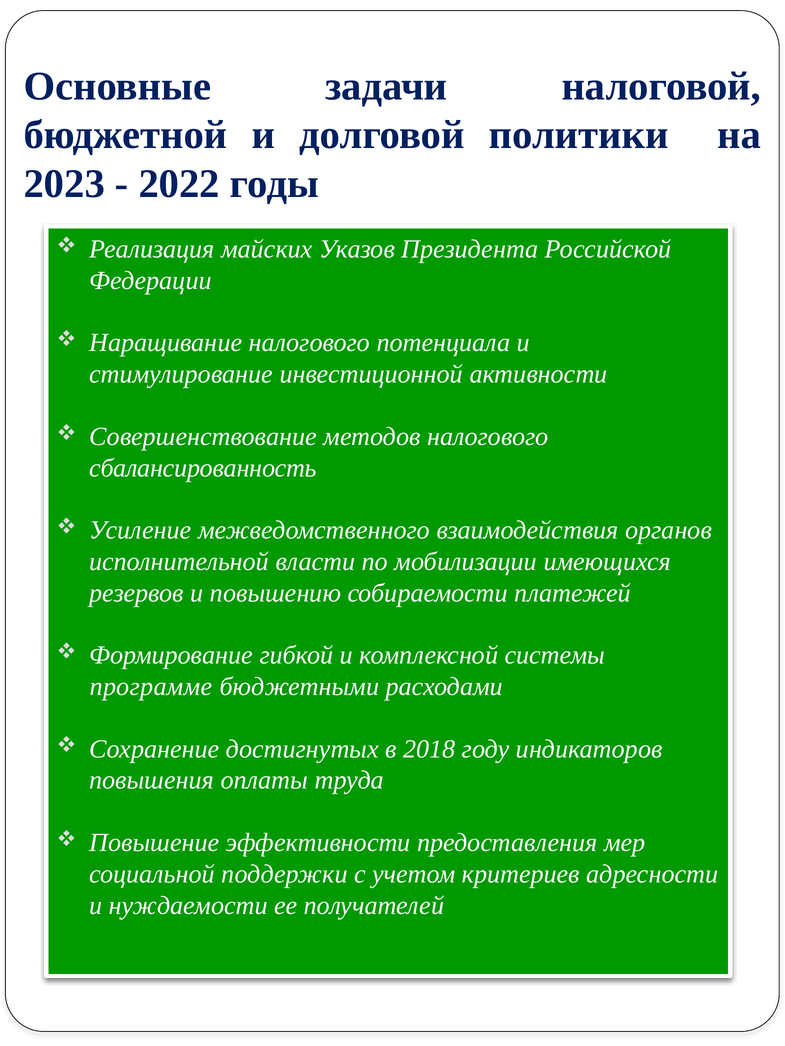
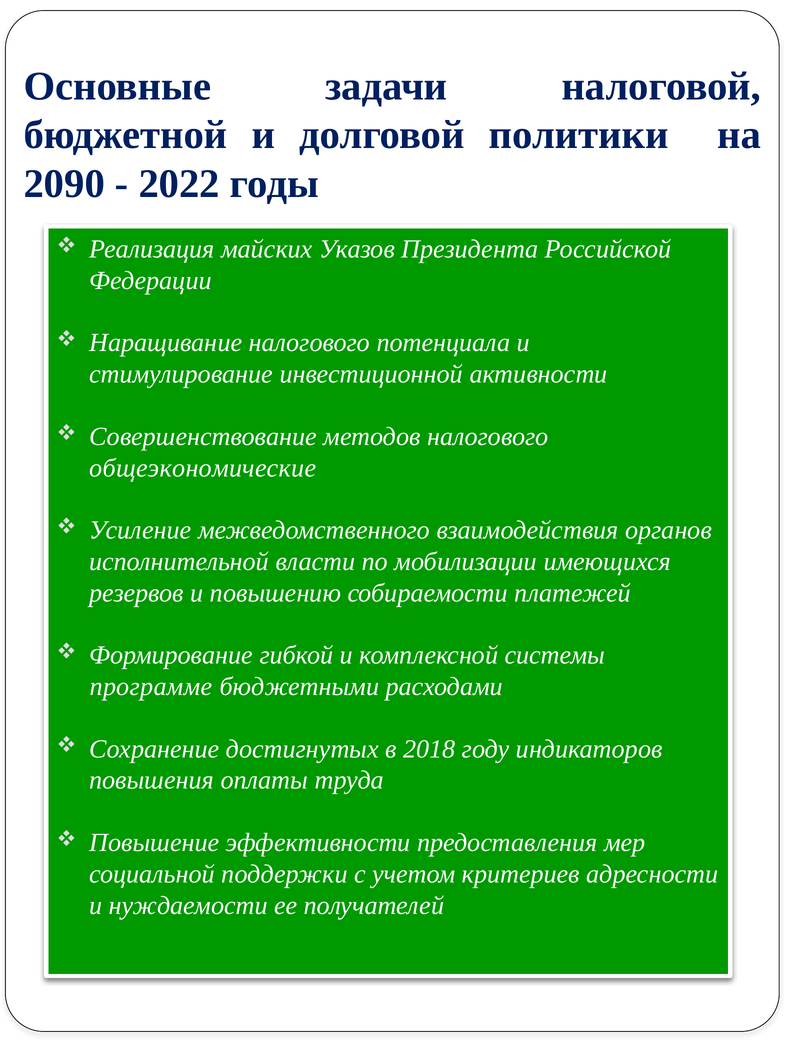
2023: 2023 -> 2090 (64, 184)
сбалансированность: сбалансированность -> общеэкономические (203, 468)
